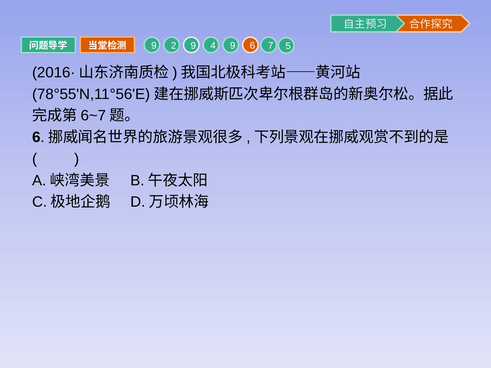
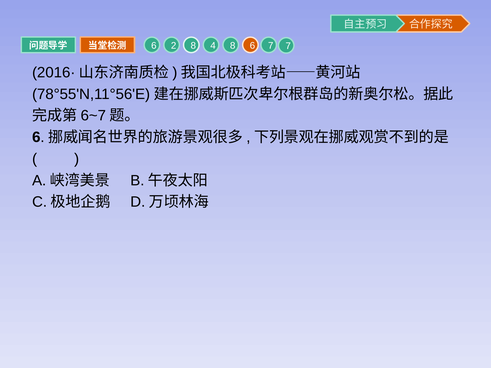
7 5: 5 -> 7 (288, 46)
9: 9 -> 6 (154, 46)
2 9: 9 -> 8 (193, 46)
4 9: 9 -> 8 (233, 46)
